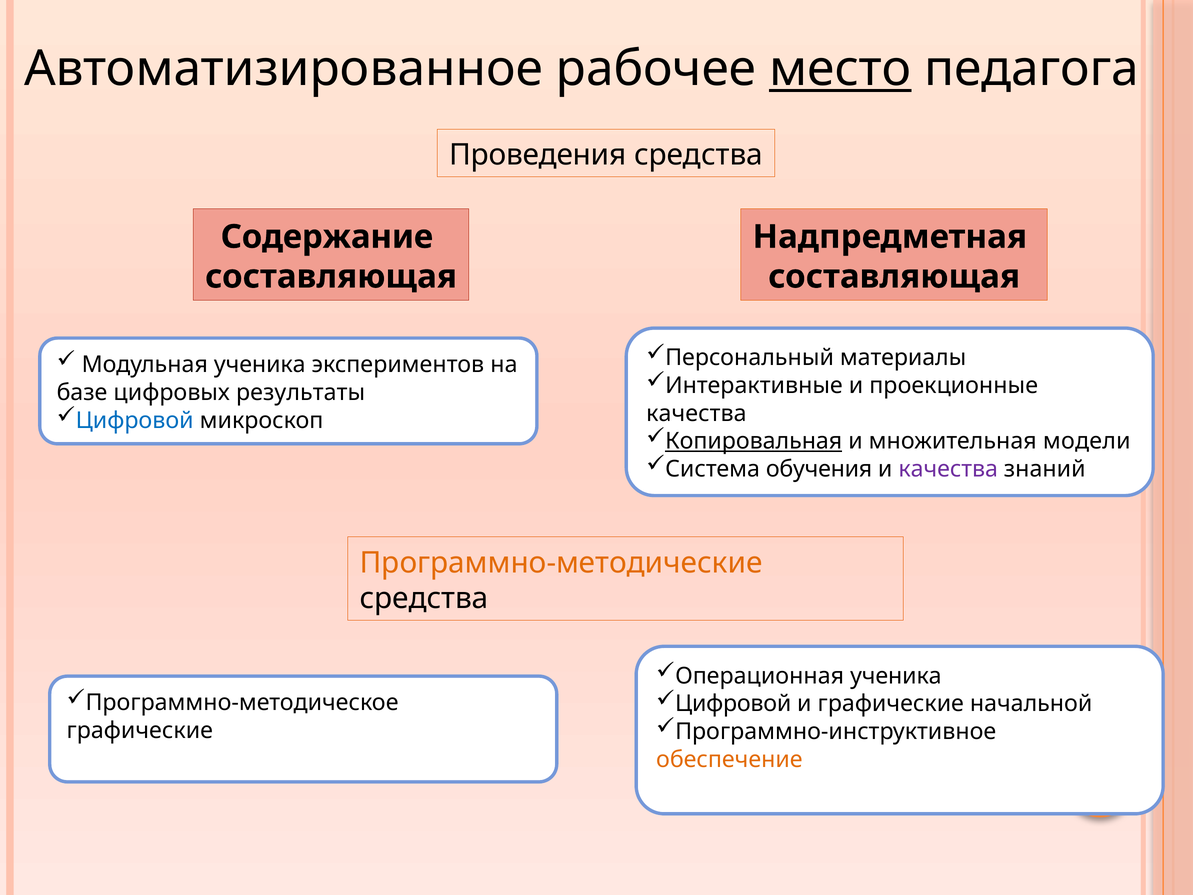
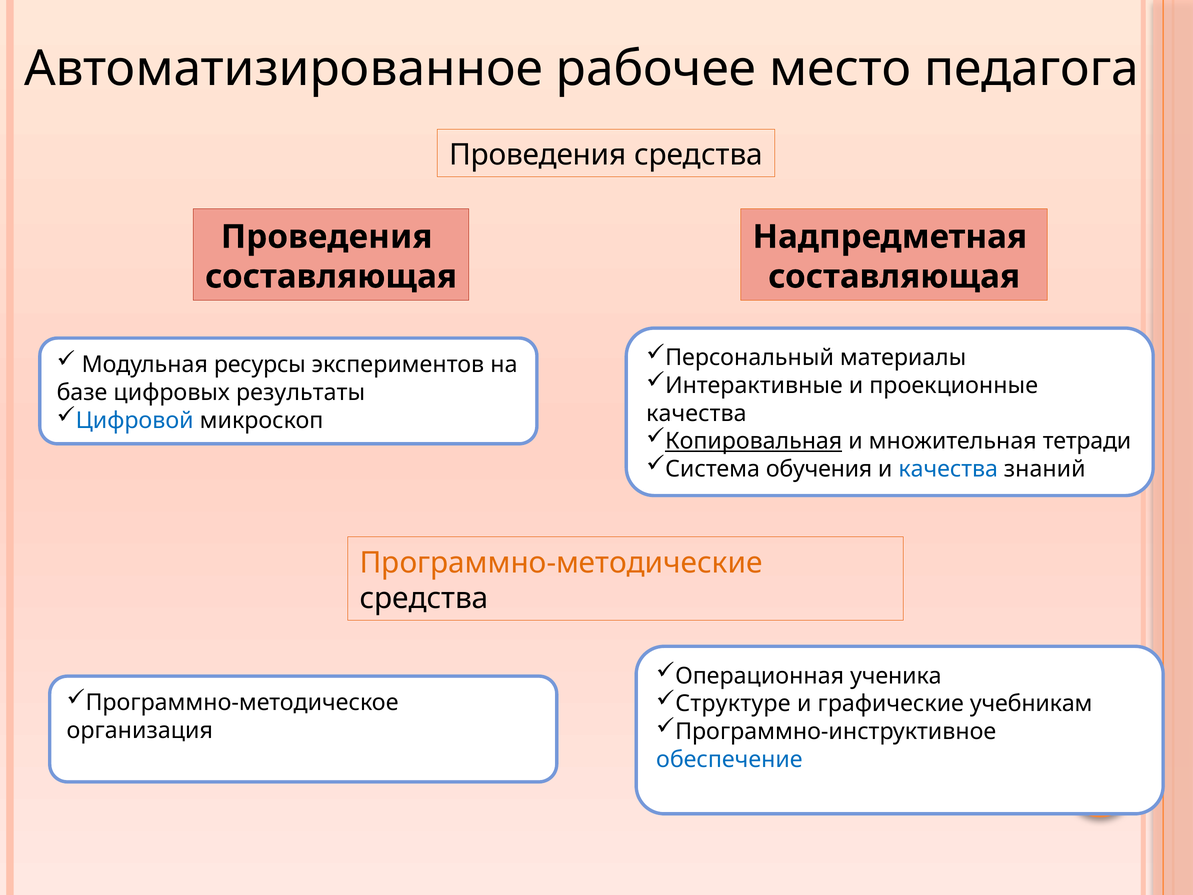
место underline: present -> none (840, 69)
Содержание: Содержание -> Проведения (327, 237)
Модульная ученика: ученика -> ресурсы (260, 365)
модели: модели -> тетради (1087, 441)
качества colour: purple -> blue (948, 469)
Цифровой: Цифровой -> Структуре (733, 704)
начальной: начальной -> учебникам (1031, 704)
графические: графические -> организация (140, 730)
обеспечение colour: orange -> blue (729, 759)
